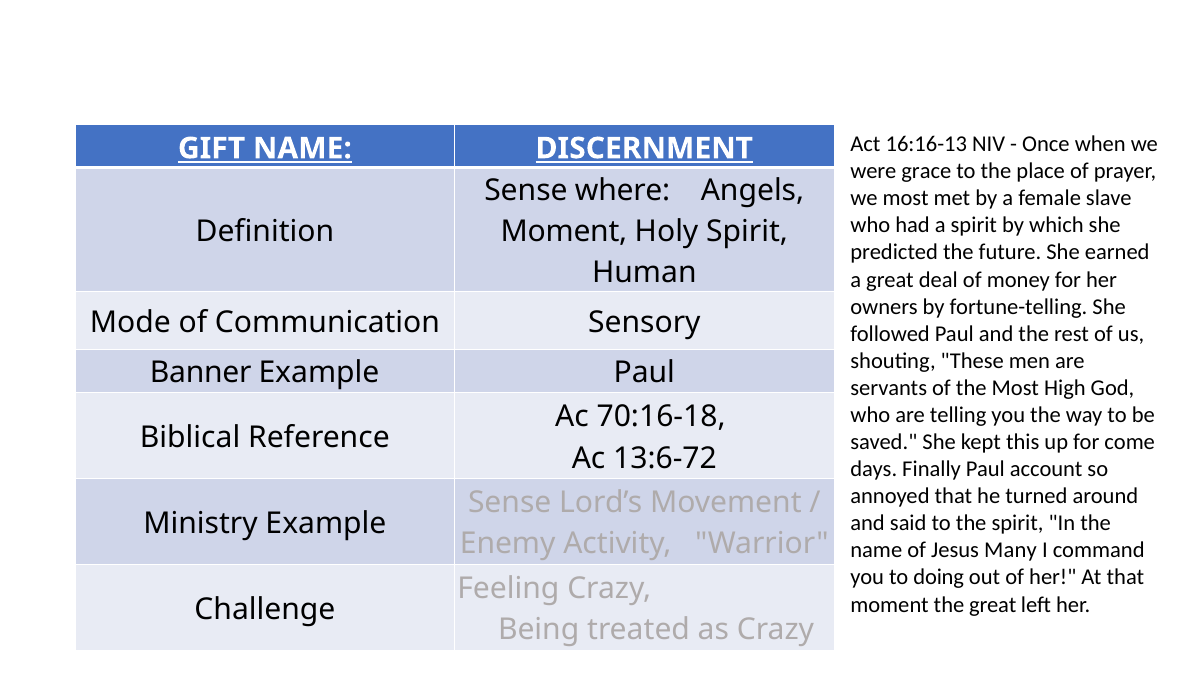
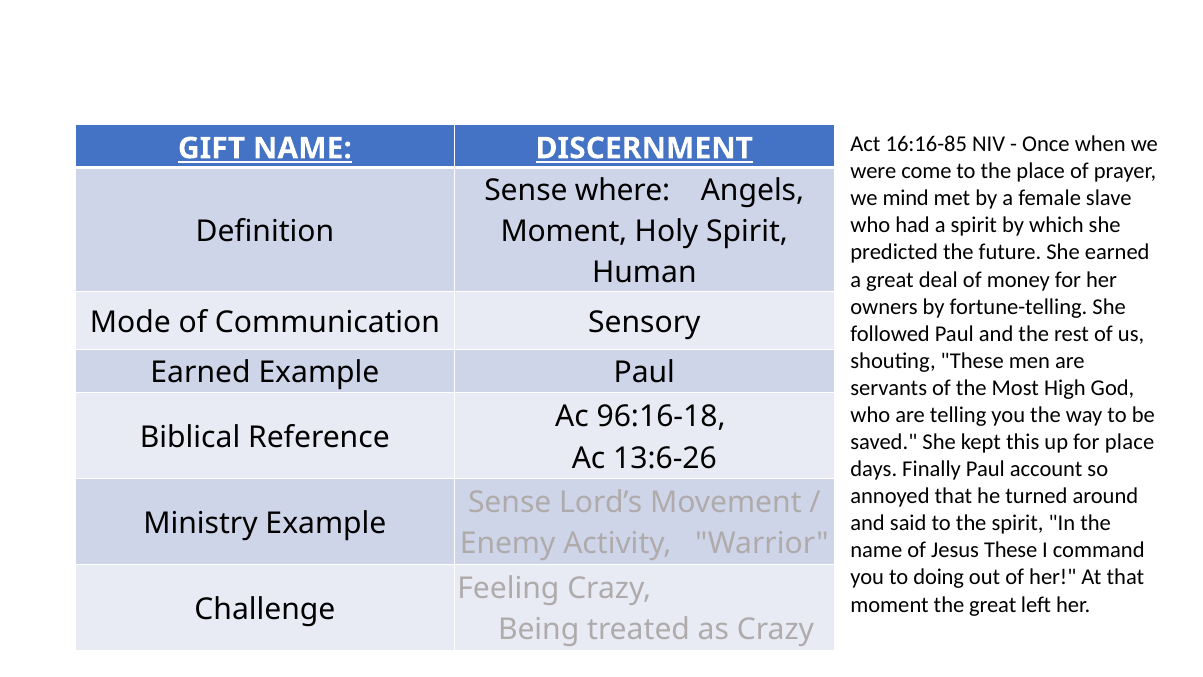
16:16-13: 16:16-13 -> 16:16-85 (926, 144)
grace: grace -> come (926, 171)
we most: most -> mind (906, 198)
Banner: Banner -> Earned (201, 373)
70:16-18: 70:16-18 -> 96:16-18 (661, 417)
for come: come -> place (1130, 442)
13:6-72: 13:6-72 -> 13:6-26 (665, 458)
Jesus Many: Many -> These (1011, 550)
